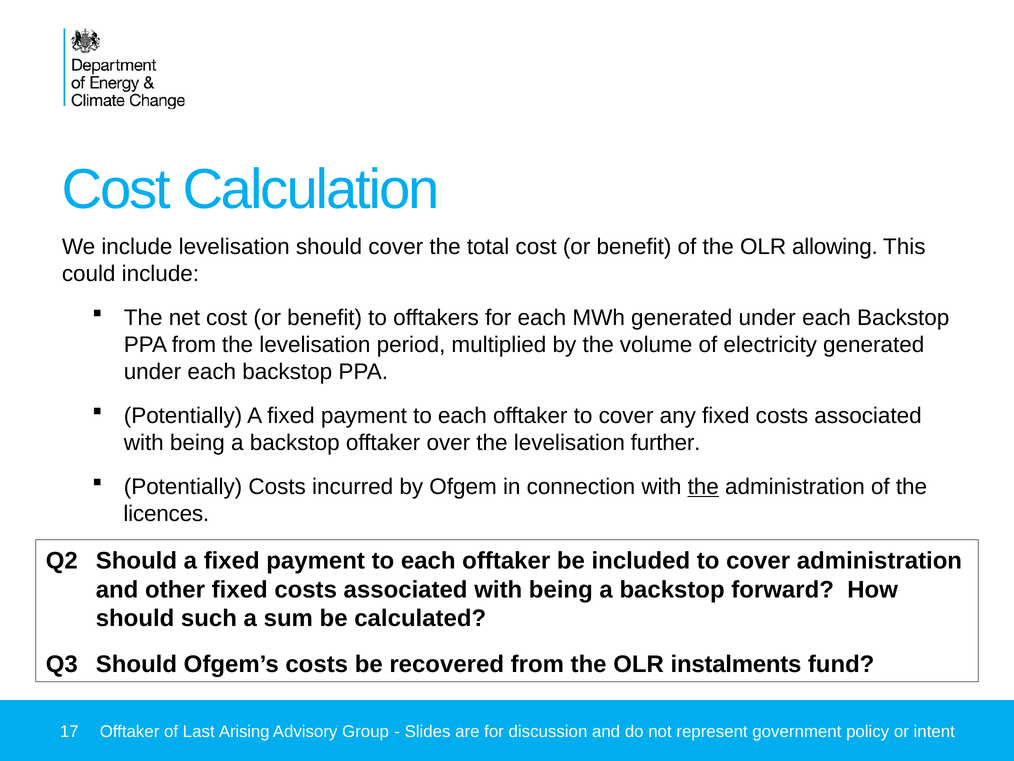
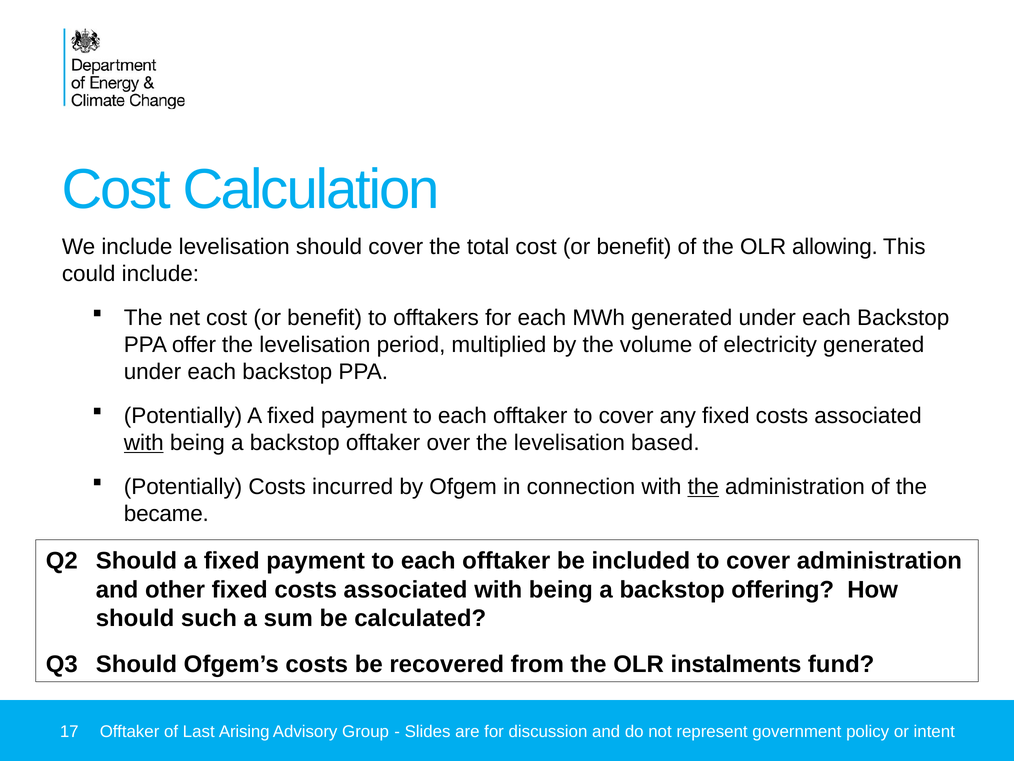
PPA from: from -> offer (194, 345)
with underline: none -> present (144, 443)
further: further -> based (665, 443)
licences: licences -> became (166, 514)
forward: forward -> offering (783, 589)
